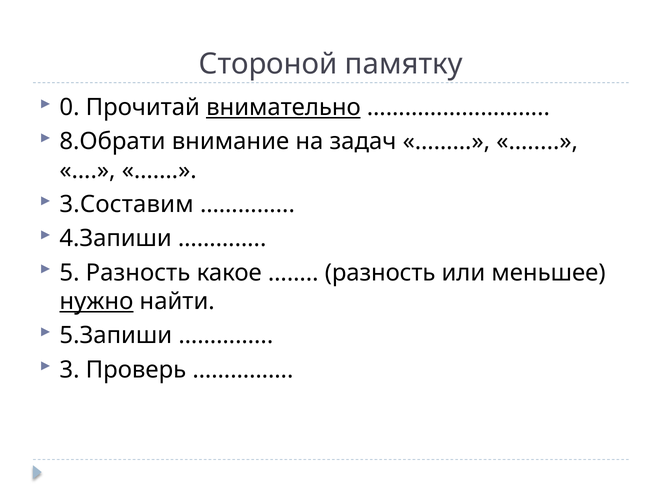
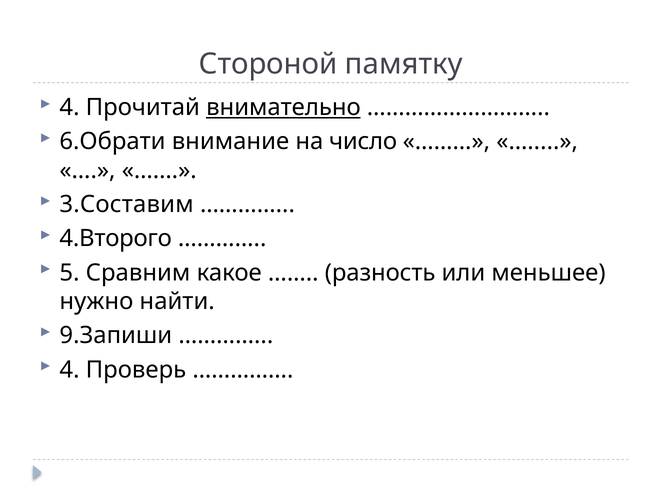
0: 0 -> 4 (70, 108)
8.Обрати: 8.Обрати -> 6.Обрати (113, 142)
задач: задач -> число (363, 142)
4.Запиши: 4.Запиши -> 4.Второго (116, 239)
5 Разность: Разность -> Сравним (138, 273)
нужно underline: present -> none (96, 302)
5.Запиши: 5.Запиши -> 9.Запиши (116, 336)
3: 3 -> 4 (70, 370)
